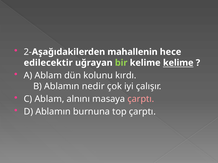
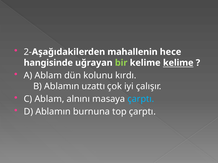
edilecektir: edilecektir -> hangisinde (48, 63)
nedir: nedir -> uzattı (93, 87)
çarptı colour: pink -> light blue (141, 99)
